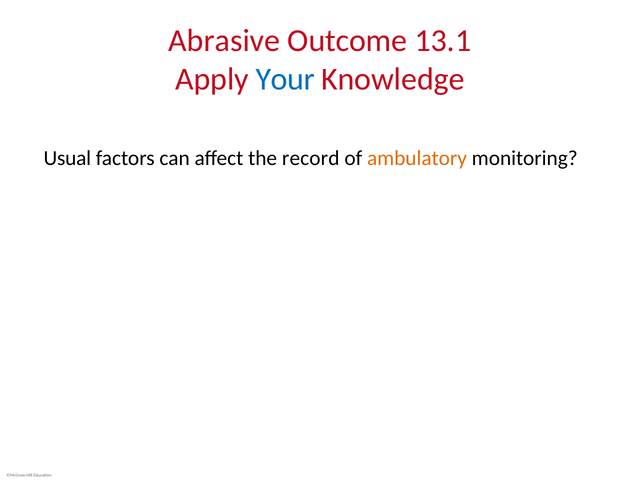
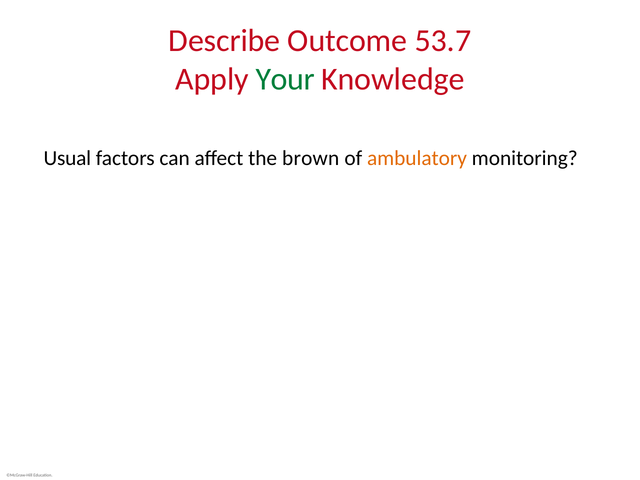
Abrasive: Abrasive -> Describe (224, 41)
13.1: 13.1 -> 53.7 (443, 41)
Your colour: blue -> green (285, 79)
record: record -> brown (311, 158)
